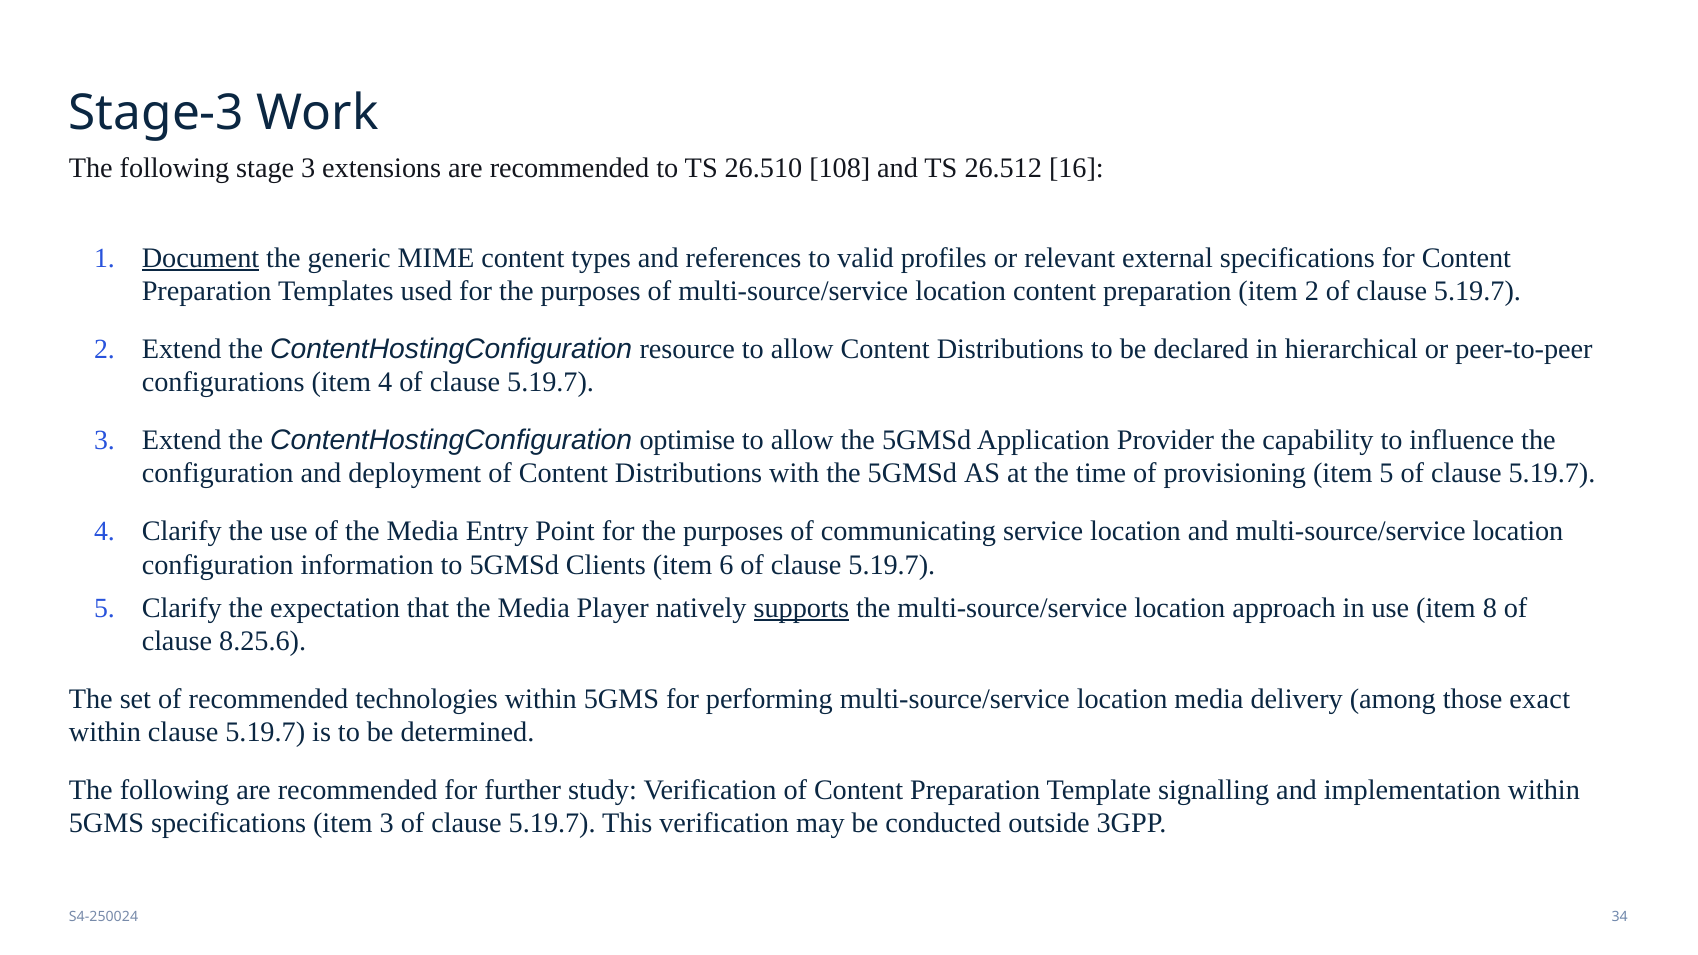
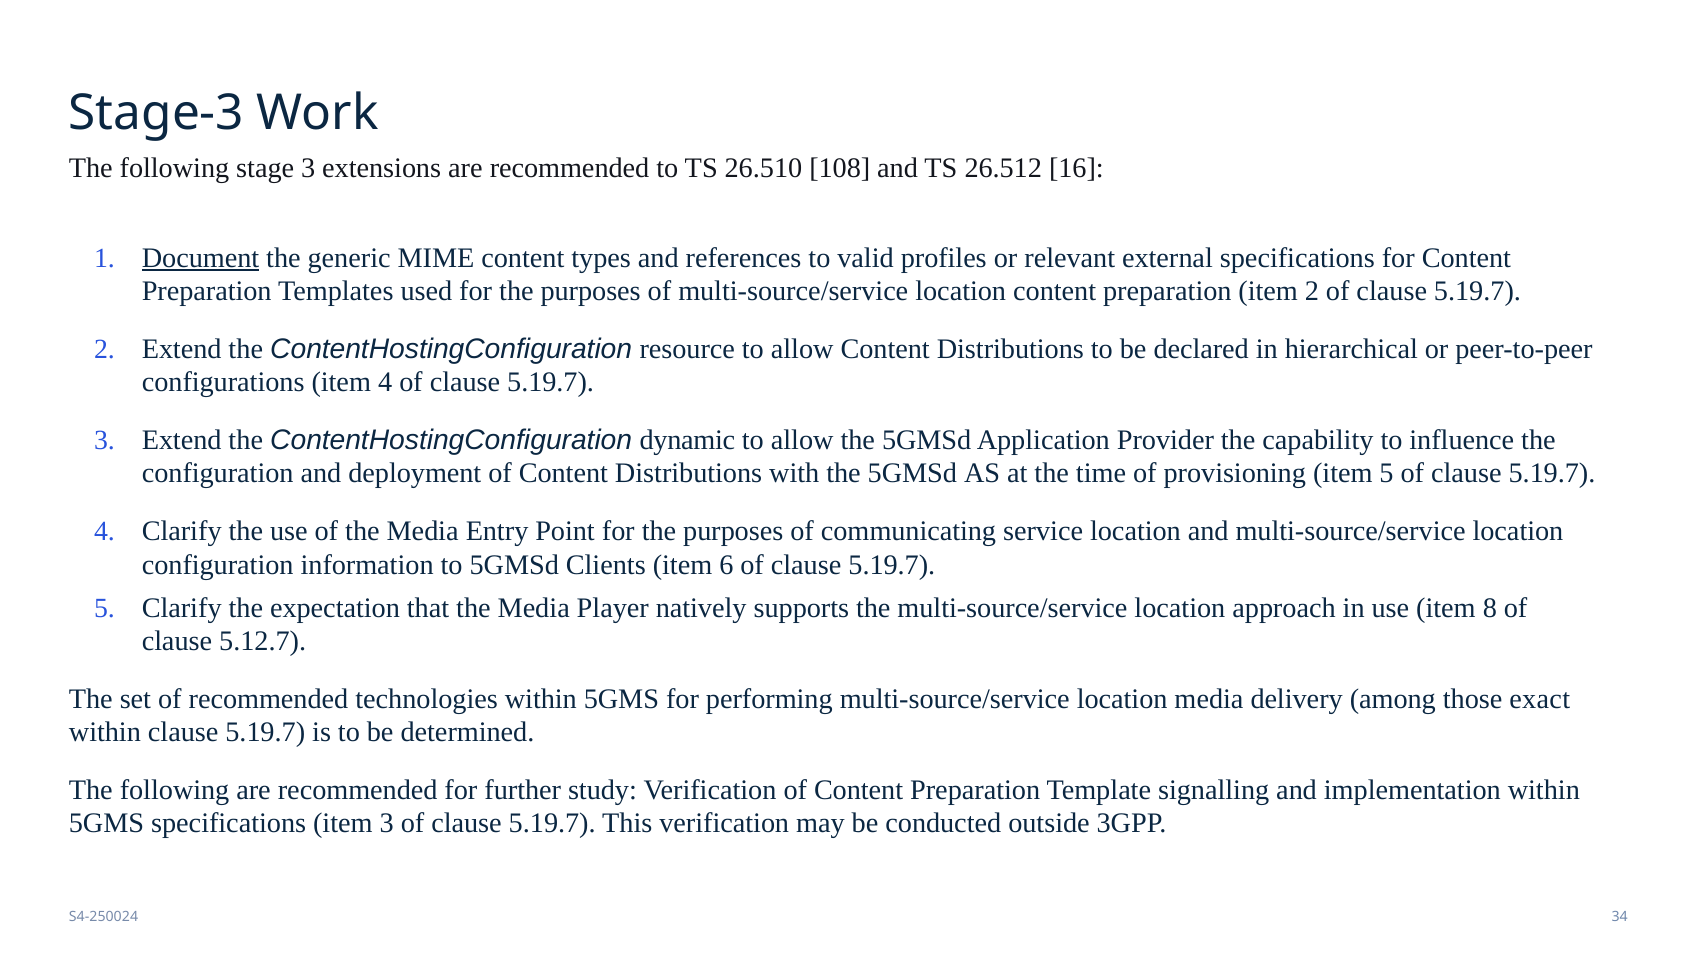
optimise: optimise -> dynamic (687, 440)
supports underline: present -> none (801, 608)
8.25.6: 8.25.6 -> 5.12.7 (263, 641)
